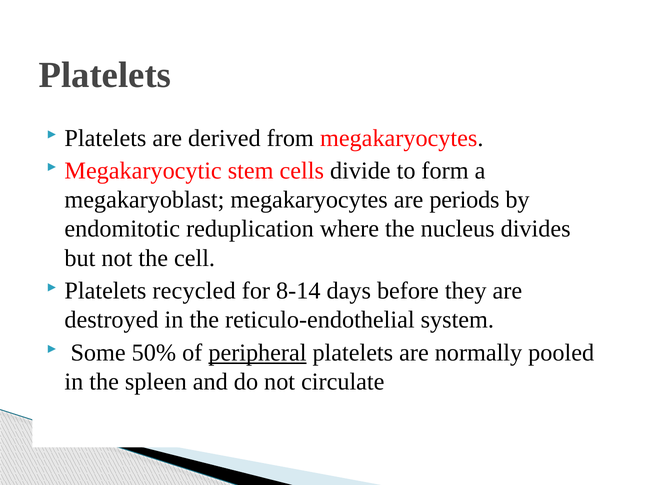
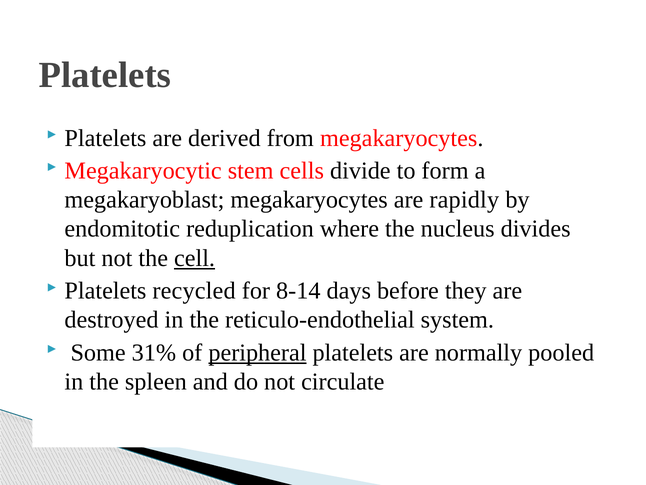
periods: periods -> rapidly (464, 200)
cell underline: none -> present (195, 258)
50%: 50% -> 31% (154, 352)
